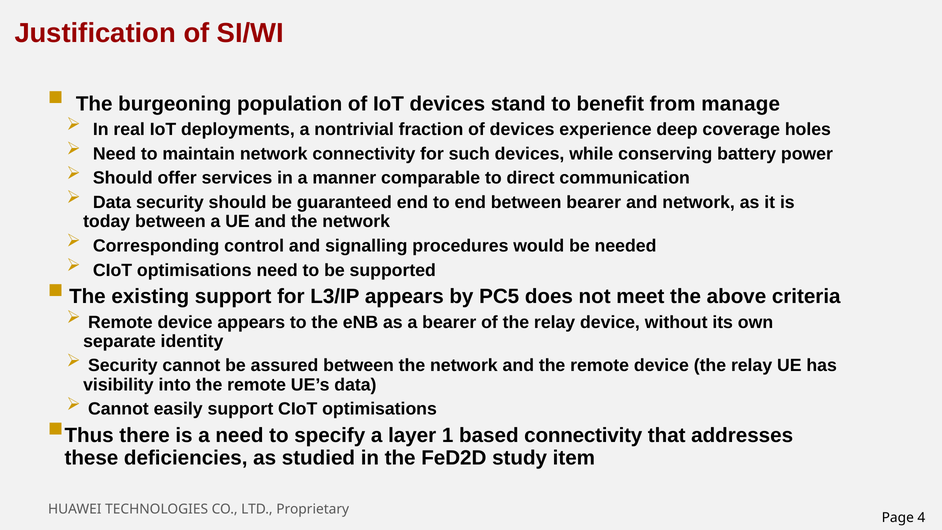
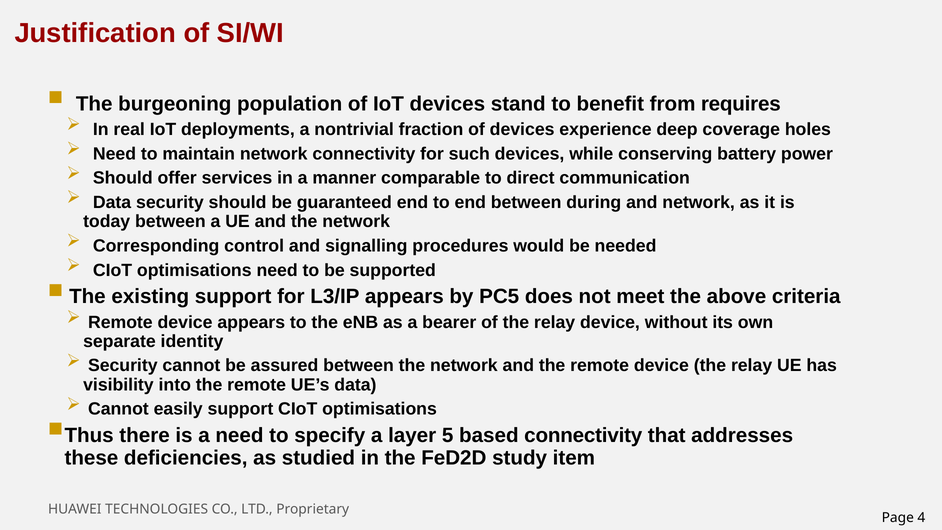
manage: manage -> requires (741, 104)
between bearer: bearer -> during (594, 202)
1: 1 -> 5 (448, 435)
